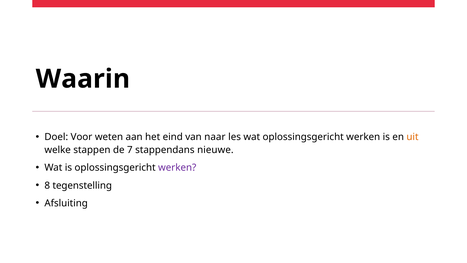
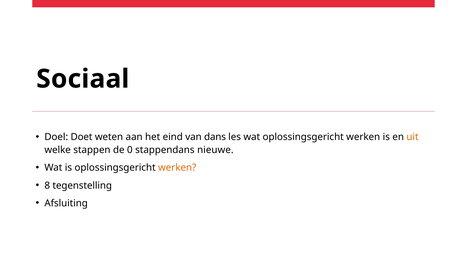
Waarin: Waarin -> Sociaal (83, 79)
Voor: Voor -> Doet (82, 137)
naar: naar -> dans (215, 137)
7: 7 -> 0 (130, 150)
werken colour: purple -> orange (177, 168)
